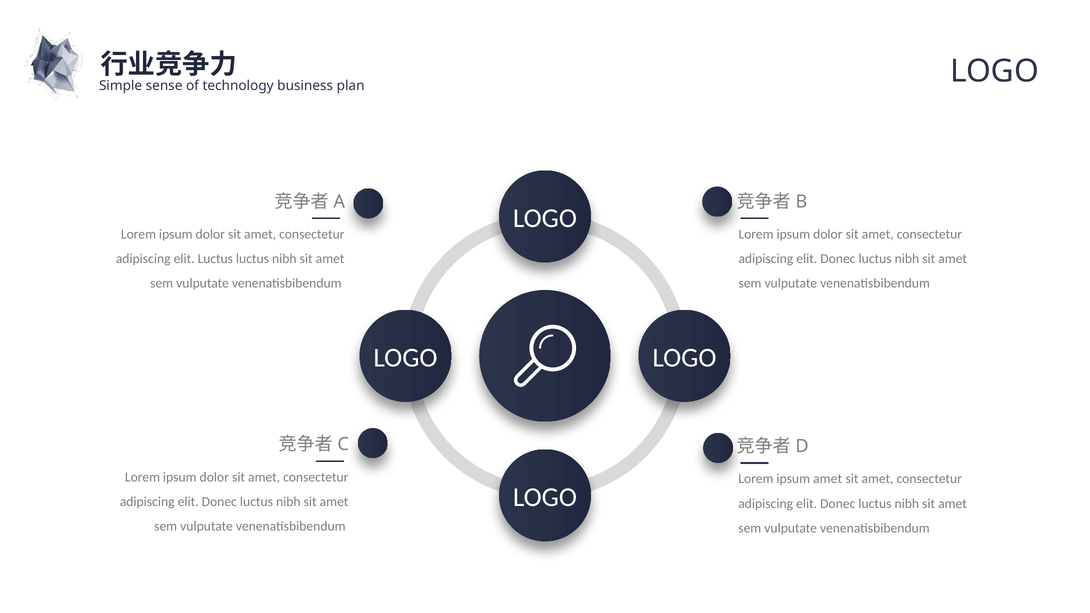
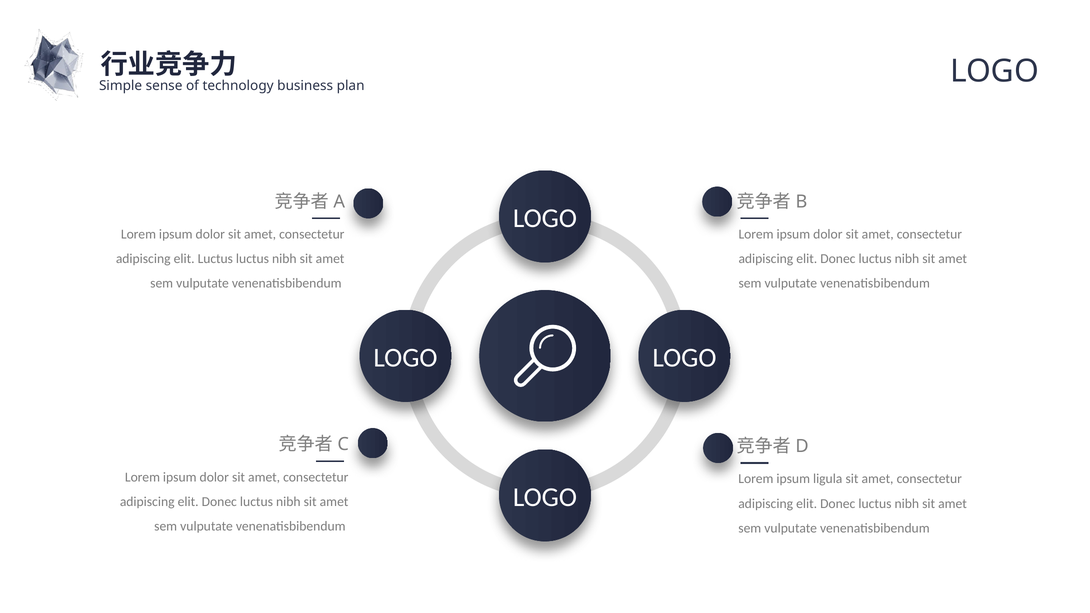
ipsum amet: amet -> ligula (828, 479)
